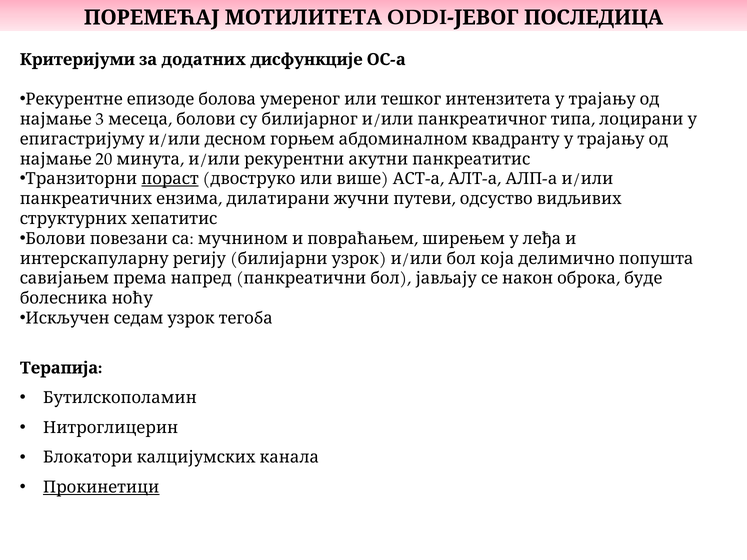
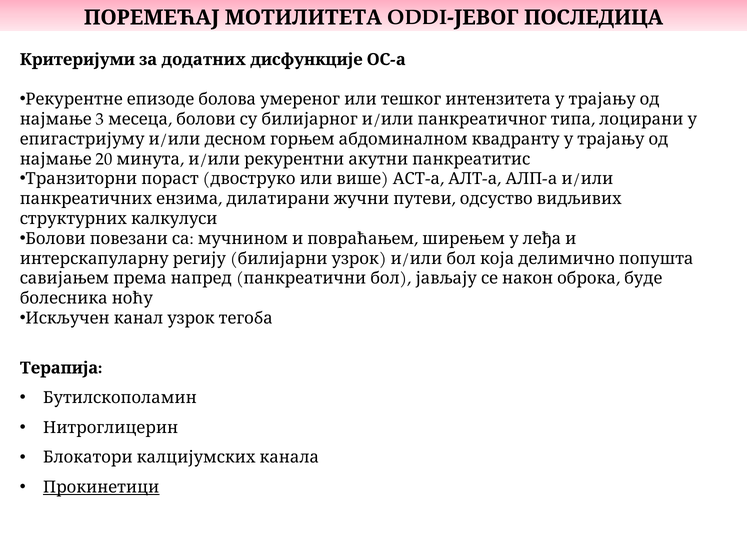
пораст underline: present -> none (170, 179)
хепатитис: хепатитис -> калкулуси (174, 219)
седам: седам -> канал (139, 318)
